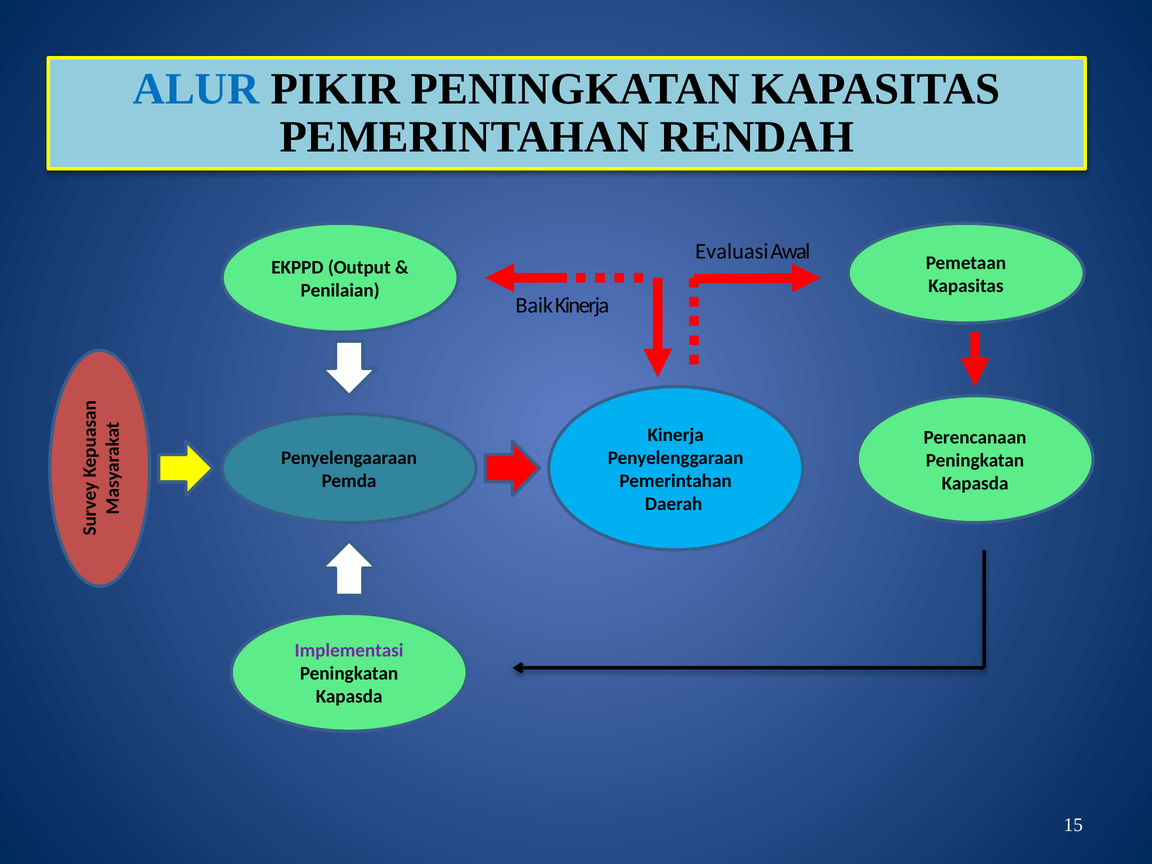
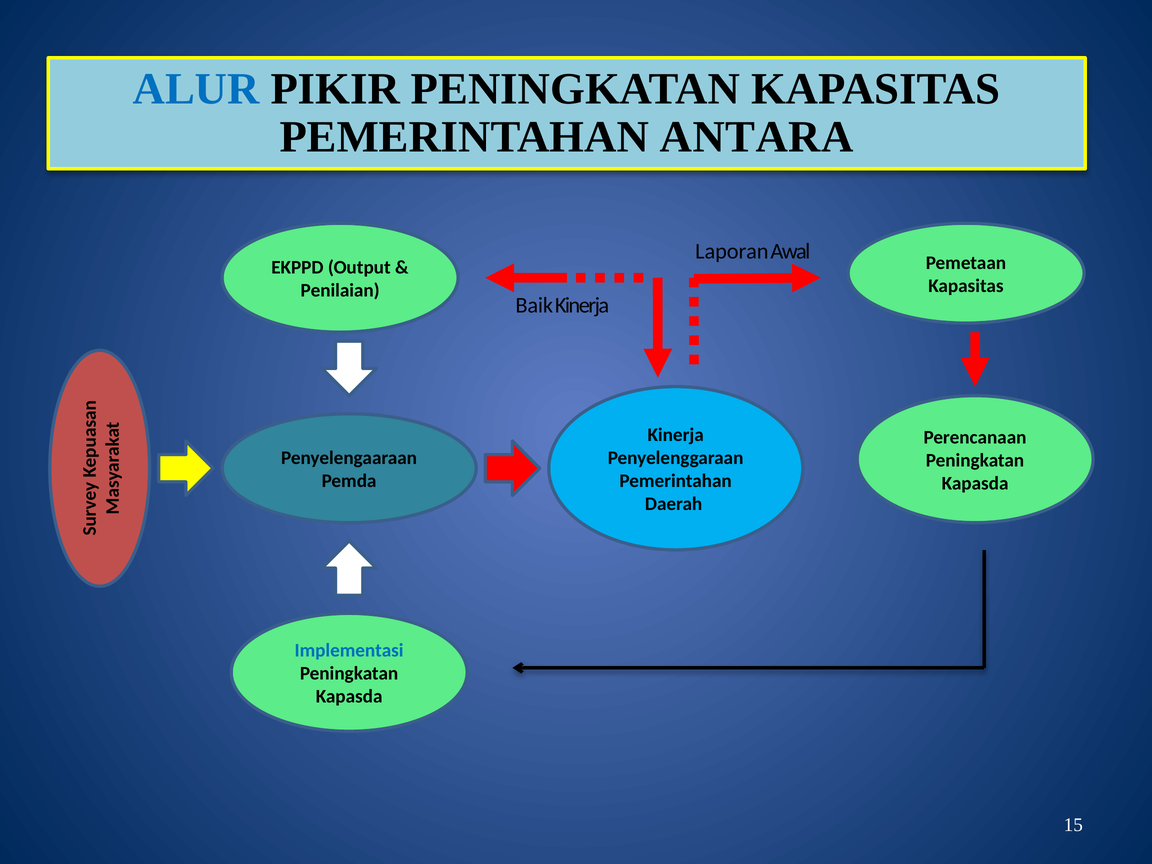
RENDAH: RENDAH -> ANTARA (757, 137)
Evaluasi: Evaluasi -> Laporan (732, 251)
Implementasi colour: purple -> blue (349, 651)
